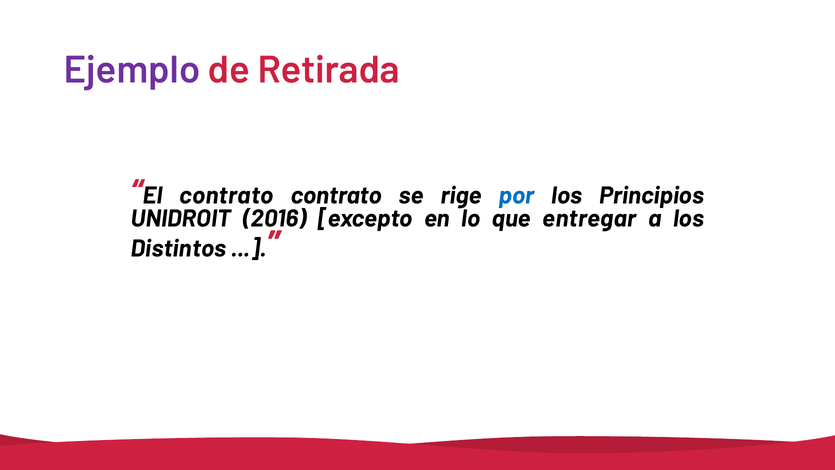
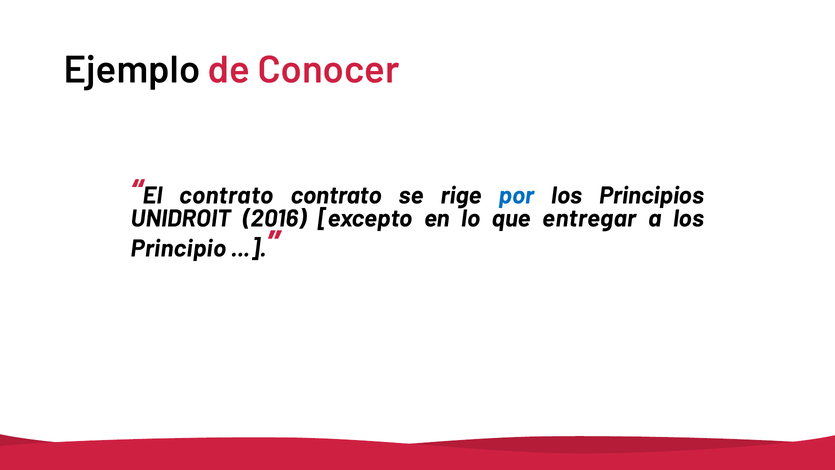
Ejemplo colour: purple -> black (132, 70)
Retirada: Retirada -> Conocer (329, 70)
Distintos: Distintos -> Principio (179, 249)
